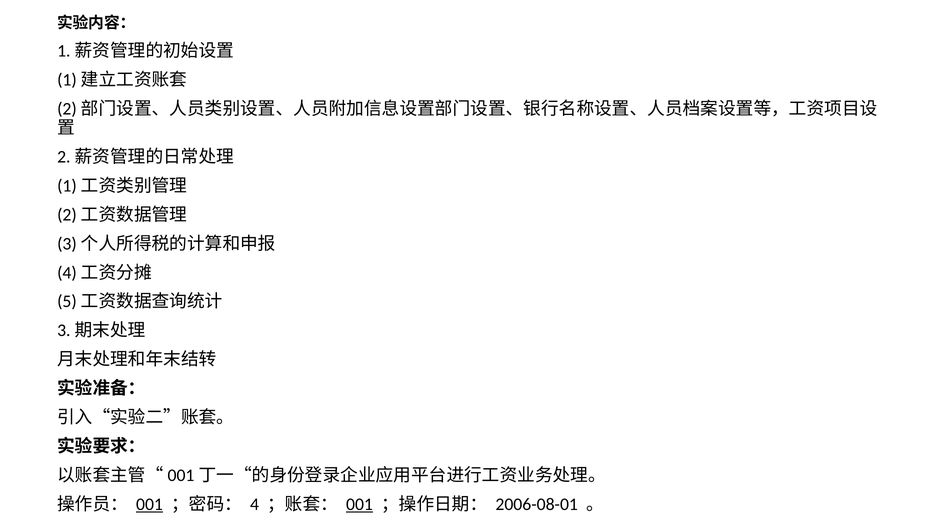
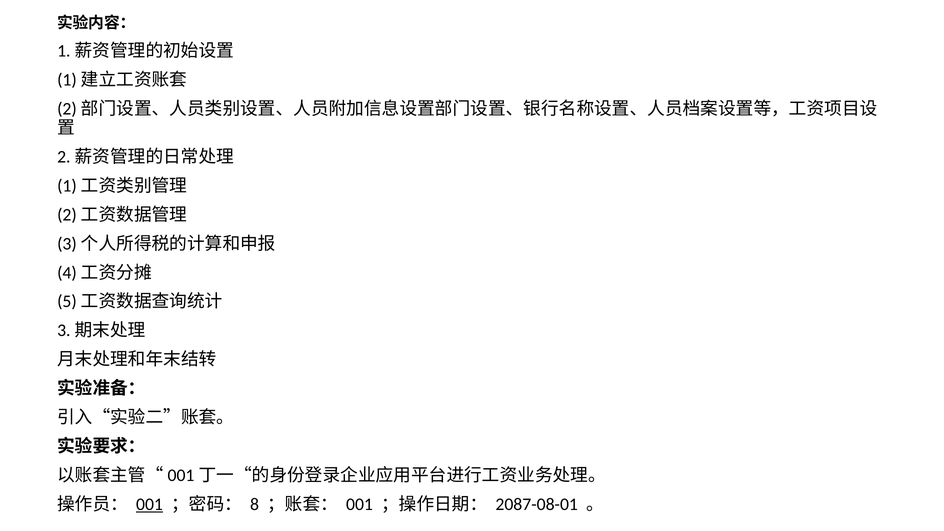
4: 4 -> 8 (255, 504)
001 underline: present -> none (360, 504)
2006-08-01: 2006-08-01 -> 2087-08-01 (537, 504)
